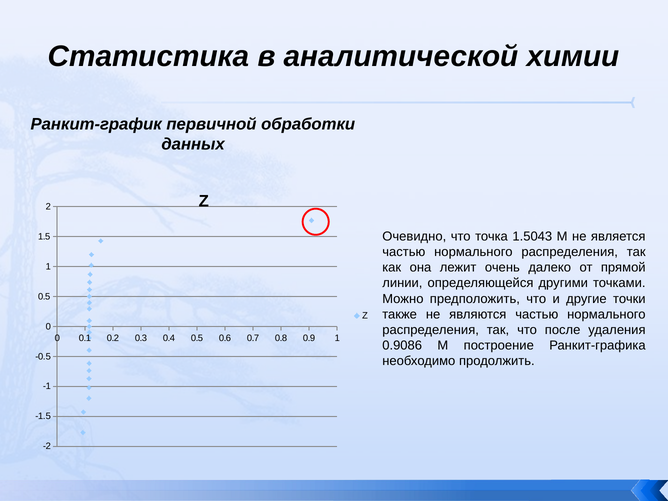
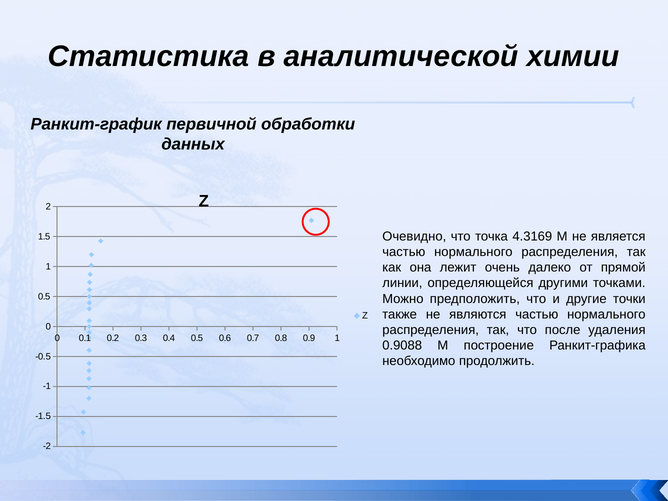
1.5043: 1.5043 -> 4.3169 (532, 236)
0.9086: 0.9086 -> 0.9088 (402, 346)
